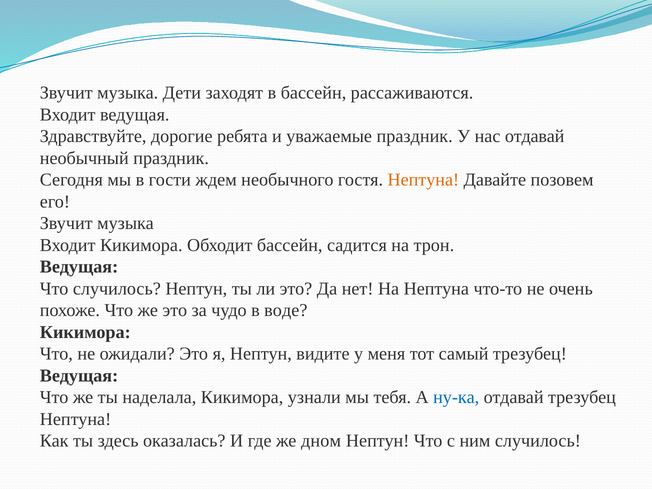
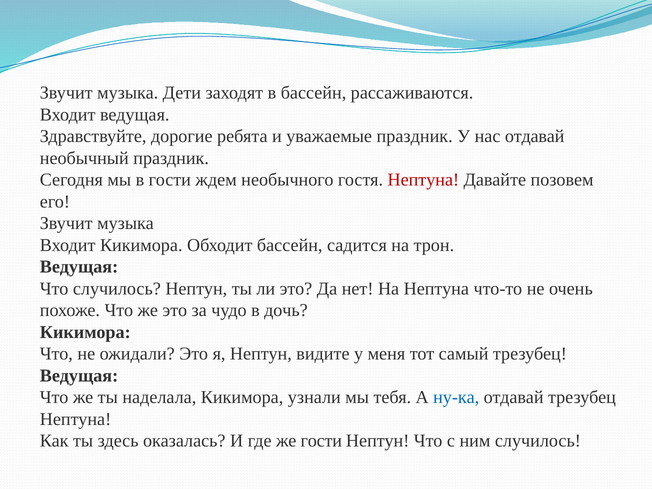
Нептуна colour: orange -> red (423, 180)
воде: воде -> дочь (286, 310)
же дном: дном -> гости (321, 441)
